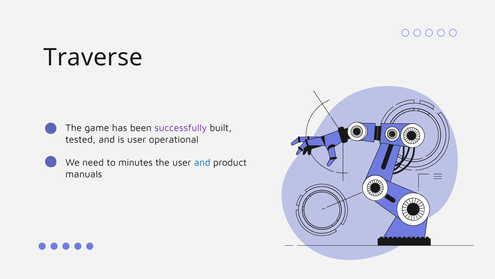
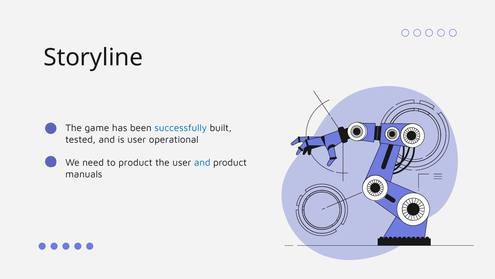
Traverse: Traverse -> Storyline (93, 57)
successfully colour: purple -> blue (181, 128)
to minutes: minutes -> product (135, 162)
